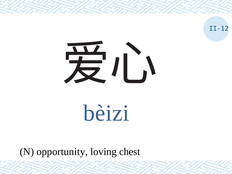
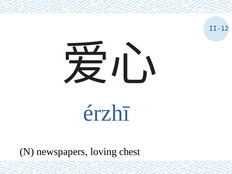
bèizi: bèizi -> érzhī (106, 113)
opportunity: opportunity -> newspapers (62, 152)
